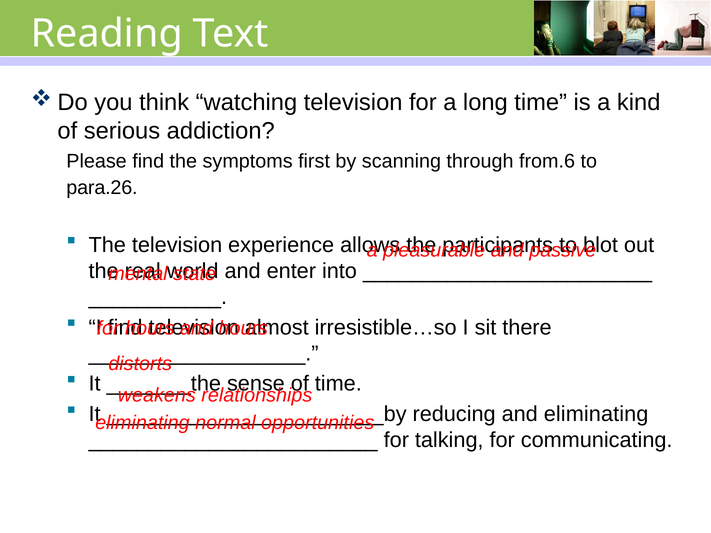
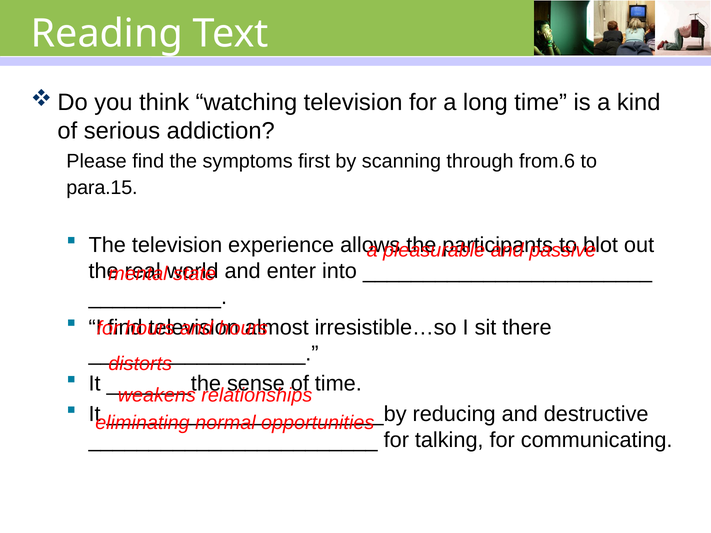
para.26: para.26 -> para.15 (102, 188)
and eliminating: eliminating -> destructive (596, 414)
